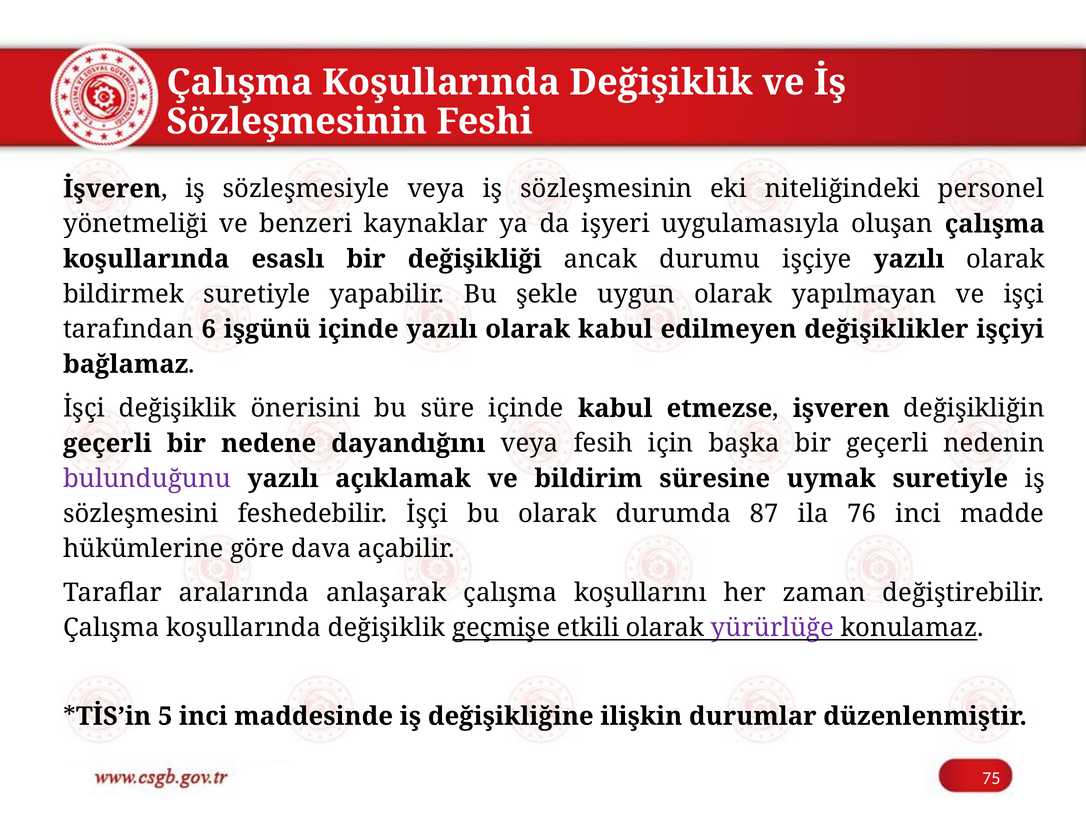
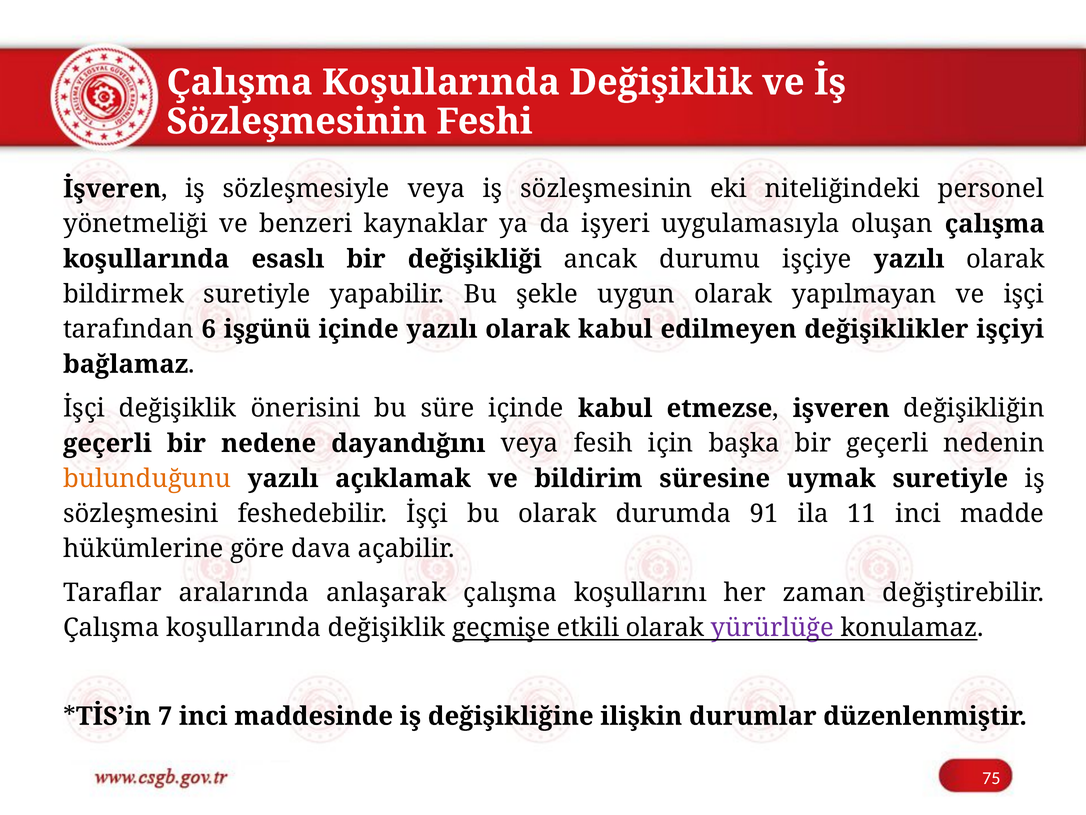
bulunduğunu colour: purple -> orange (147, 478)
87: 87 -> 91 (764, 513)
76: 76 -> 11 (862, 513)
5: 5 -> 7 (165, 716)
